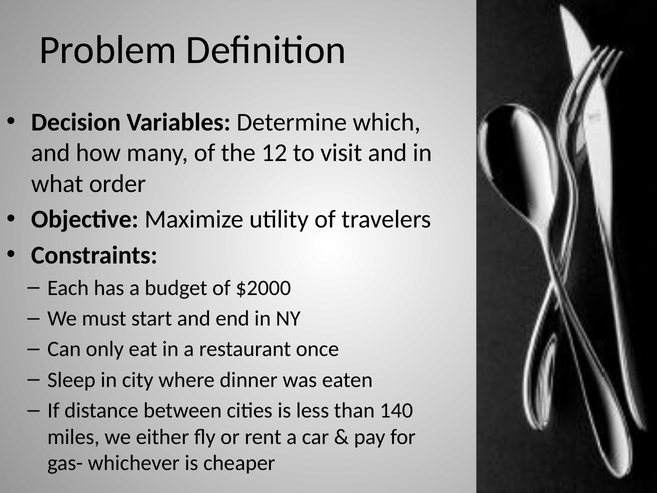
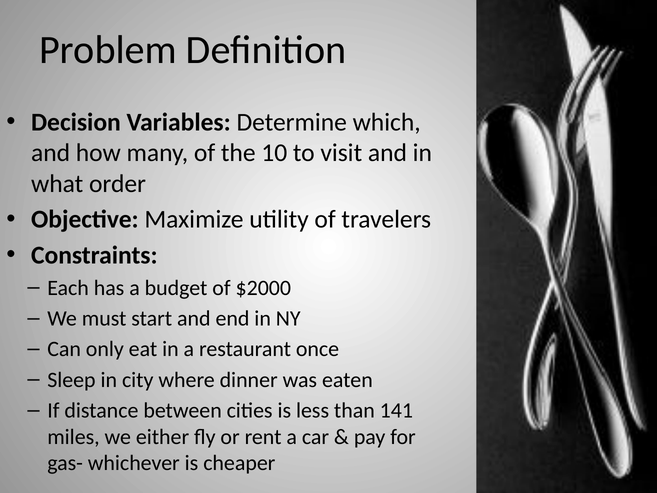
12: 12 -> 10 (274, 153)
140: 140 -> 141 (396, 410)
